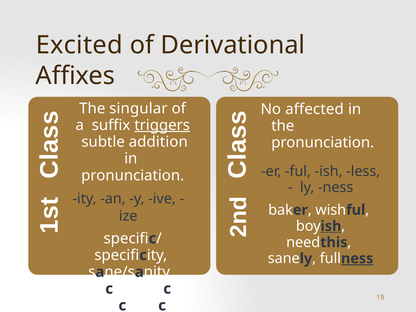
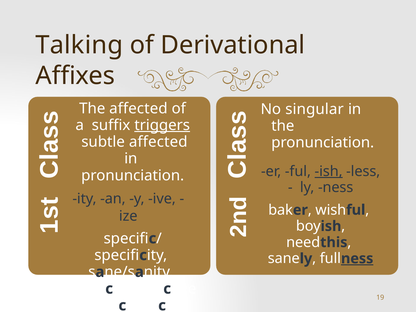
Excited: Excited -> Talking (79, 45)
affected: affected -> singular (314, 109)
The singular: singular -> affected (138, 108)
subtle addition: addition -> affected (158, 142)
ish underline: none -> present (329, 171)
ish underline: present -> none (331, 226)
